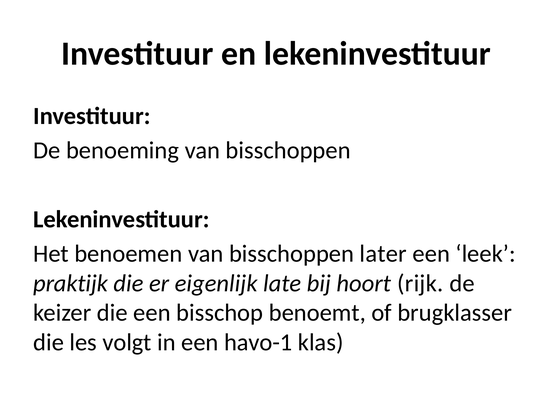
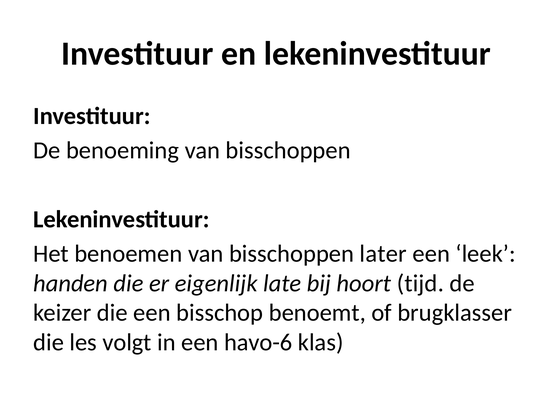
praktijk: praktijk -> handen (71, 283)
rijk: rijk -> tijd (420, 283)
havo-1: havo-1 -> havo-6 (258, 342)
